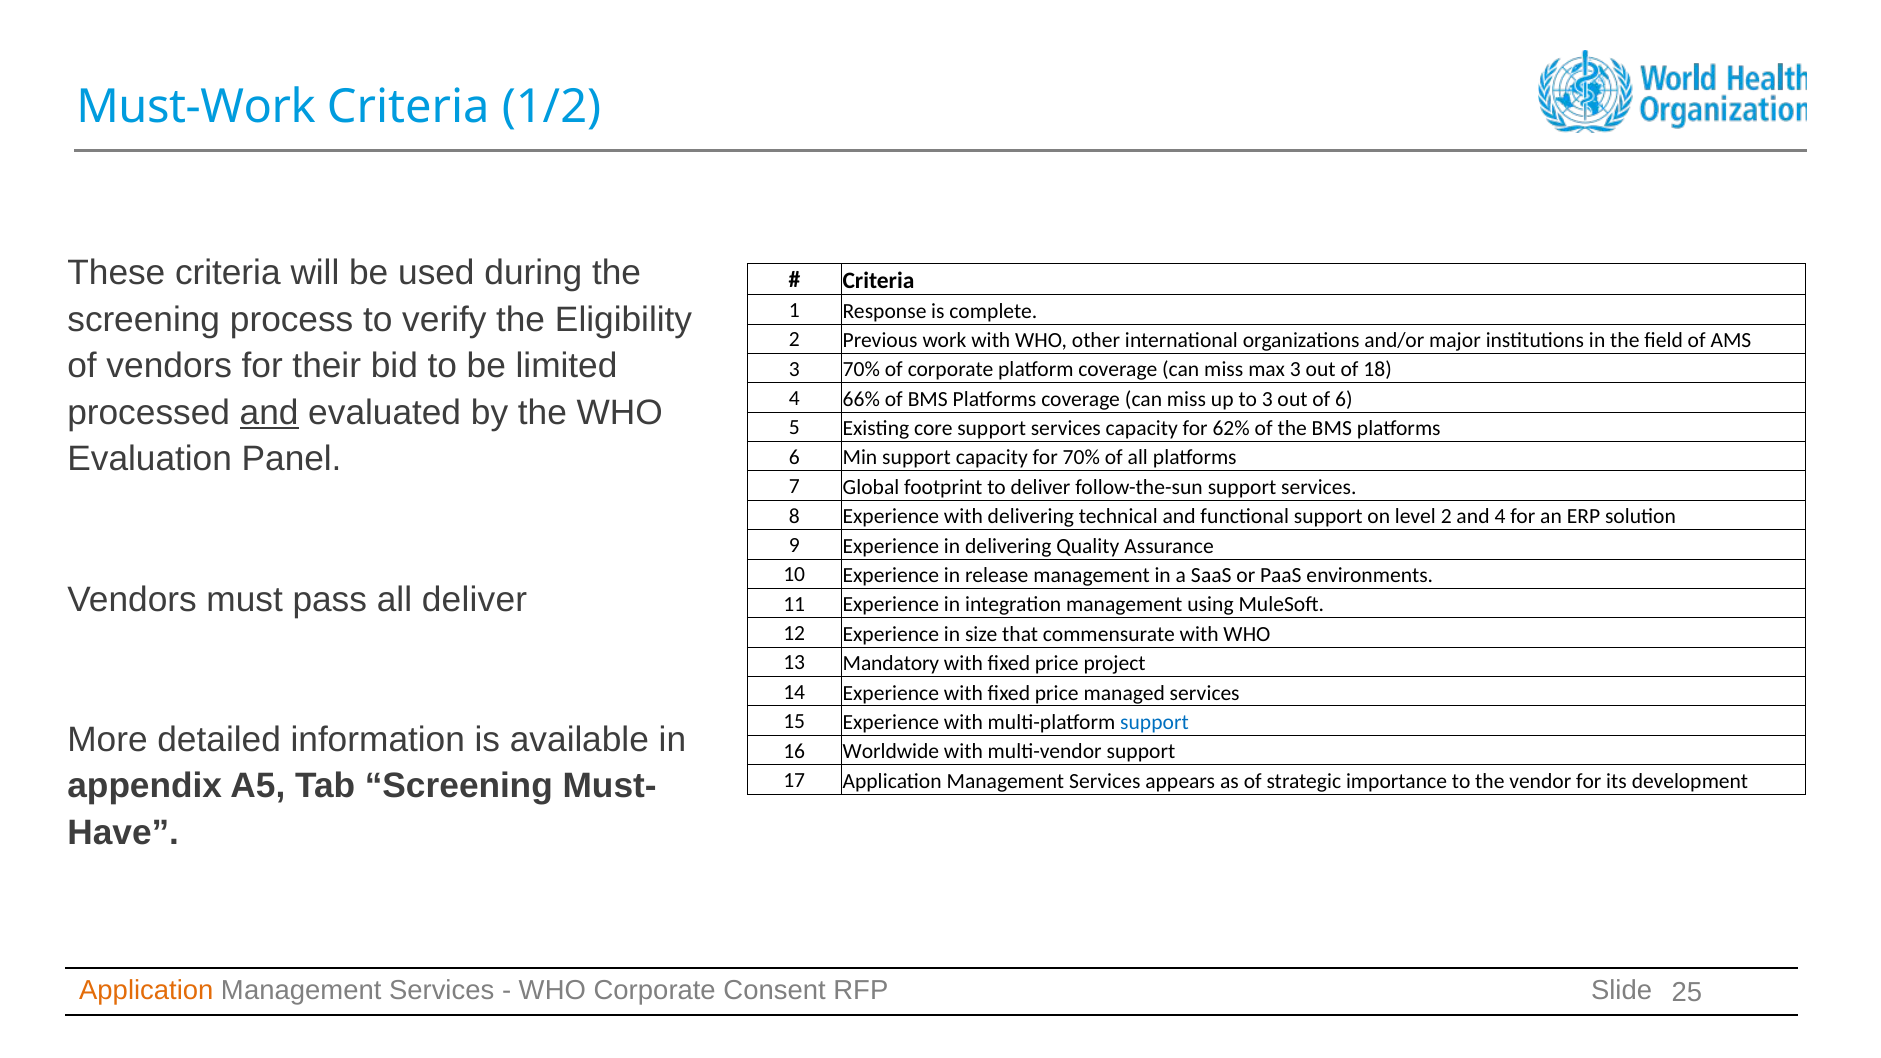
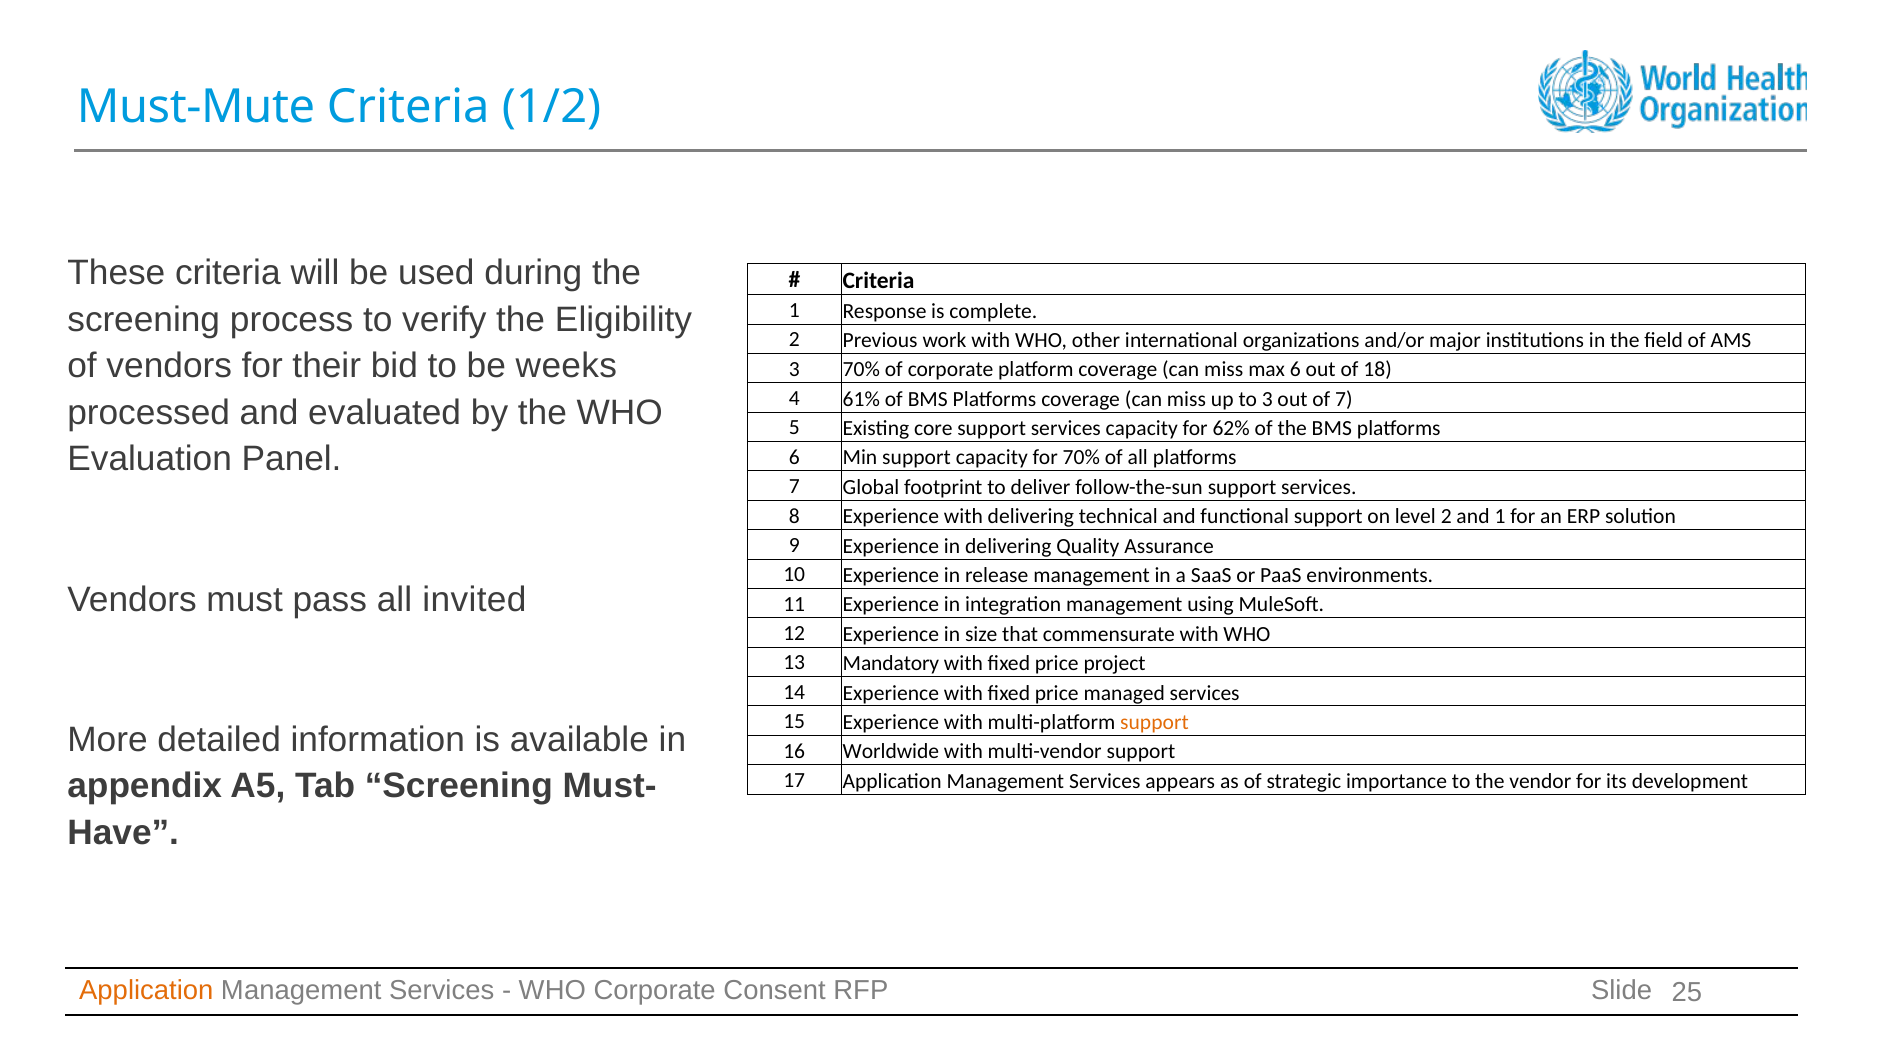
Must-Work: Must-Work -> Must-Mute (196, 107)
limited: limited -> weeks (566, 366)
max 3: 3 -> 6 (1295, 370)
66%: 66% -> 61% (861, 399)
of 6: 6 -> 7 (1344, 399)
and underline: present -> none (269, 413)
and 4: 4 -> 1 (1500, 517)
all deliver: deliver -> invited (474, 599)
support colour: blue -> orange (1154, 722)
